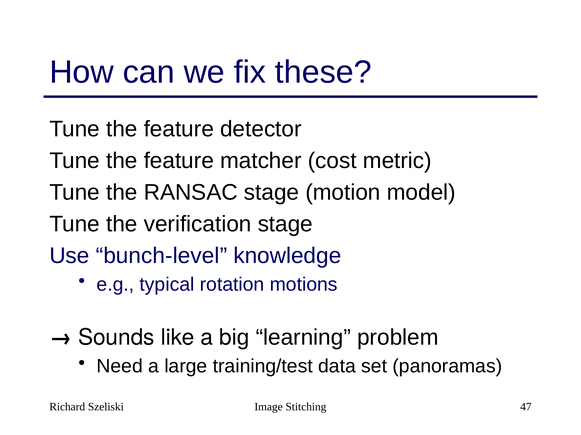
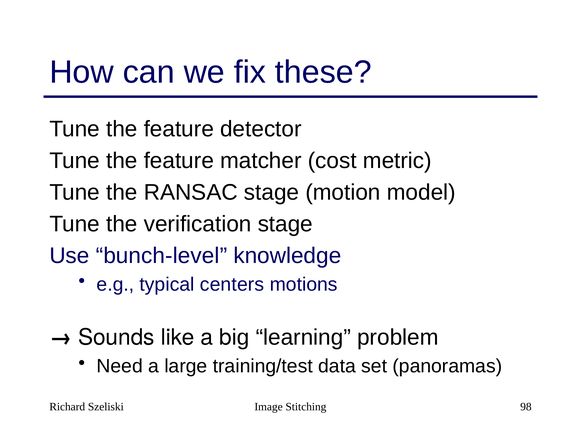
rotation: rotation -> centers (232, 285)
47: 47 -> 98 (526, 408)
